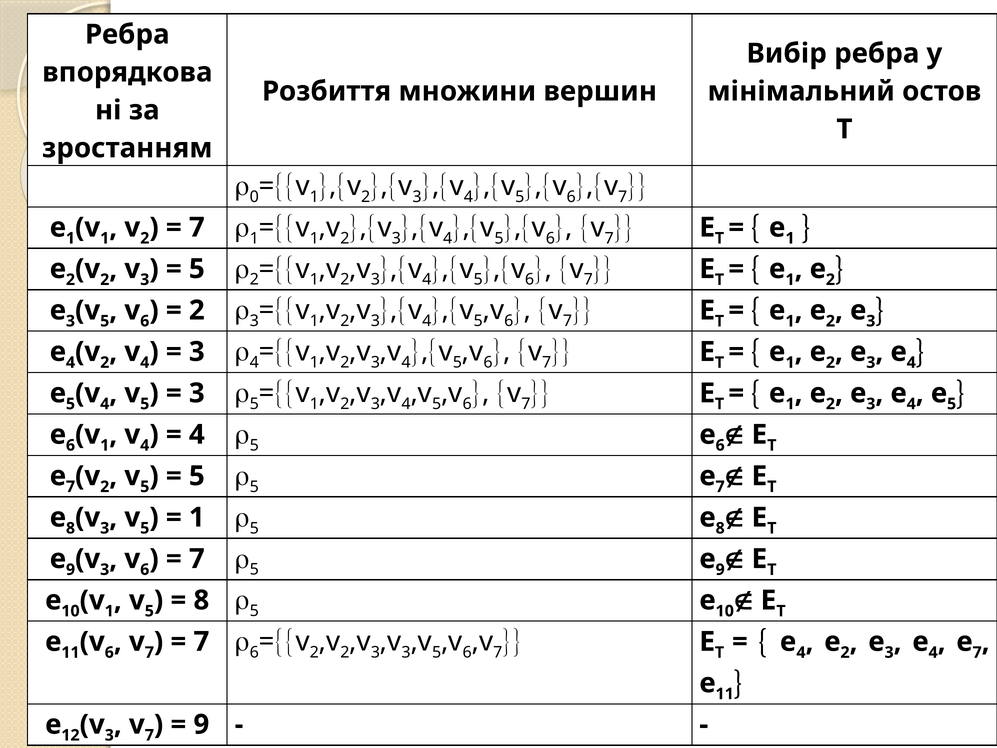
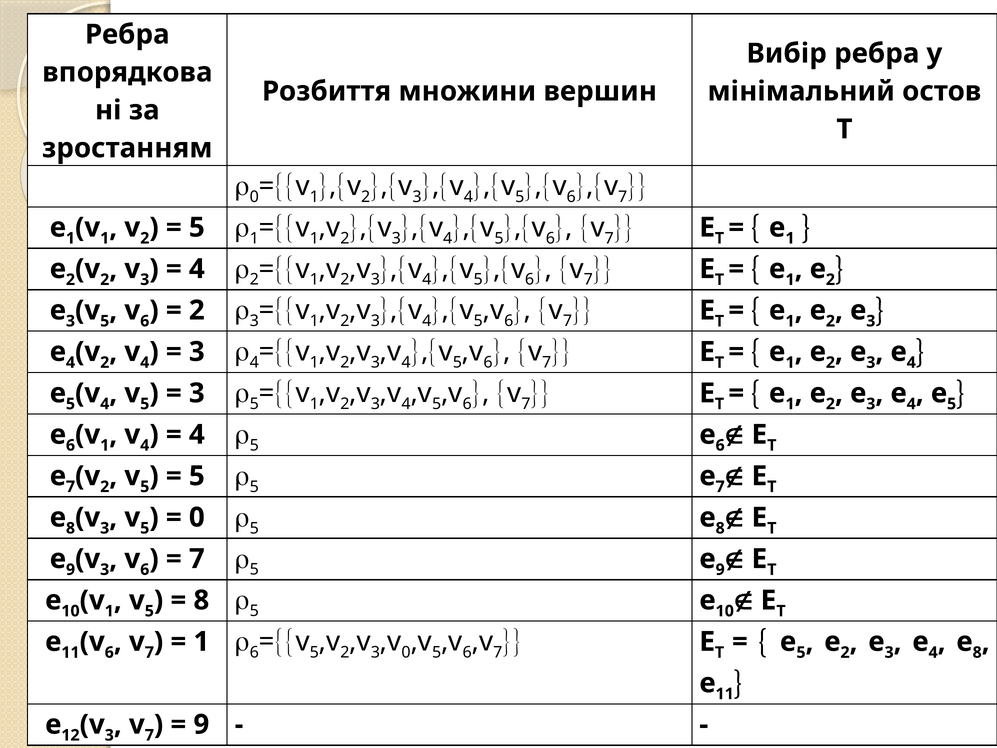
7: 7 -> 5 (197, 227)
5: 5 -> 4 (197, 269)
1: 1 -> 0 (197, 517)
7: 7 -> 1 (201, 641)
2: 2 -> 5 (314, 652)
3: 3 -> 0 (406, 652)
4: 4 -> 5 (801, 652)
7: 7 -> 8 (977, 652)
